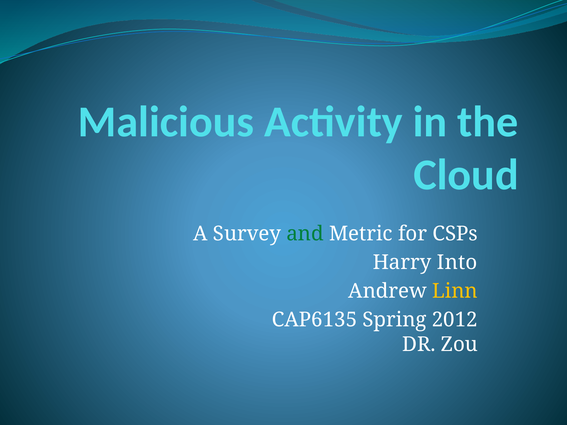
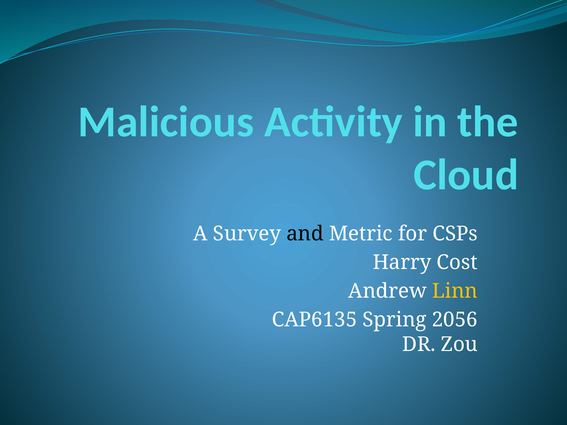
and colour: green -> black (305, 234)
Into: Into -> Cost (457, 263)
2012: 2012 -> 2056 (455, 320)
